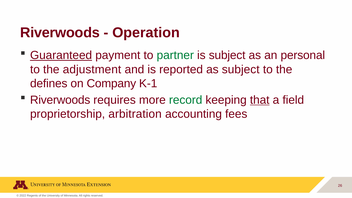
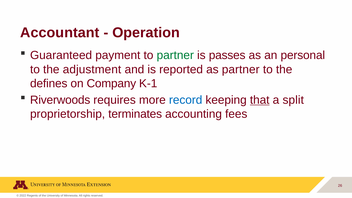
Riverwoods: Riverwoods -> Accountant (60, 33)
Guaranteed underline: present -> none (61, 55)
is subject: subject -> passes (227, 55)
as subject: subject -> partner (241, 69)
record colour: green -> blue (186, 100)
field: field -> split (293, 100)
arbitration: arbitration -> terminates (135, 114)
